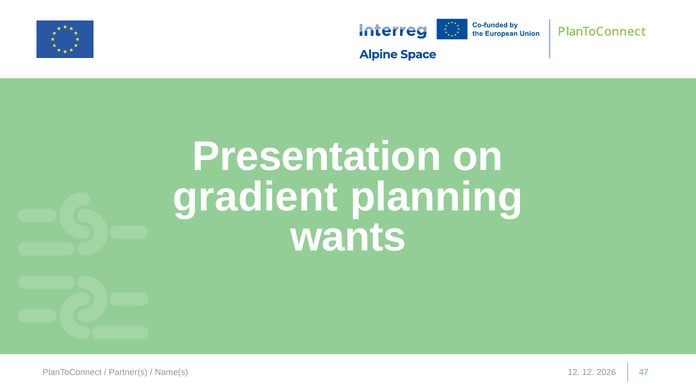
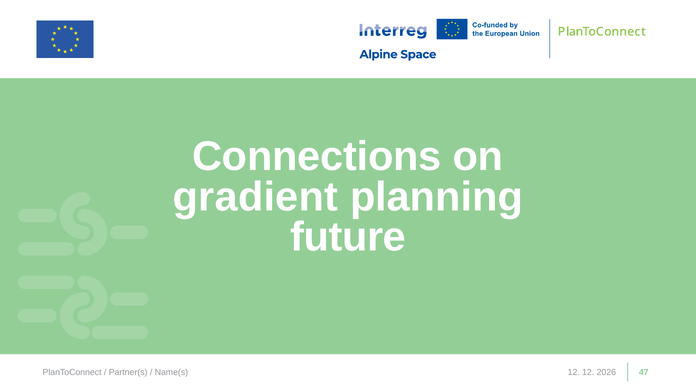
Presentation: Presentation -> Connections (317, 157)
wants: wants -> future (348, 238)
